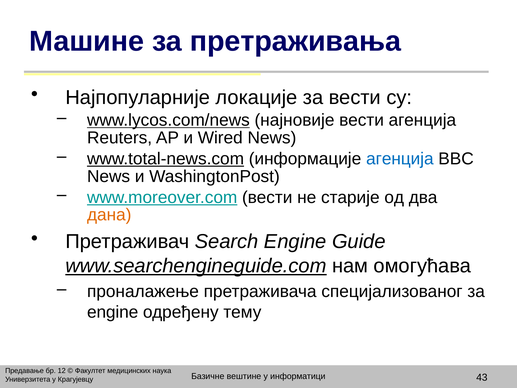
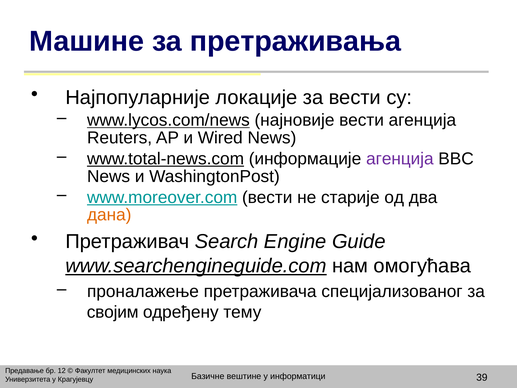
агенција colour: blue -> purple (400, 159)
engine: engine -> својим (113, 312)
43: 43 -> 39 (482, 377)
